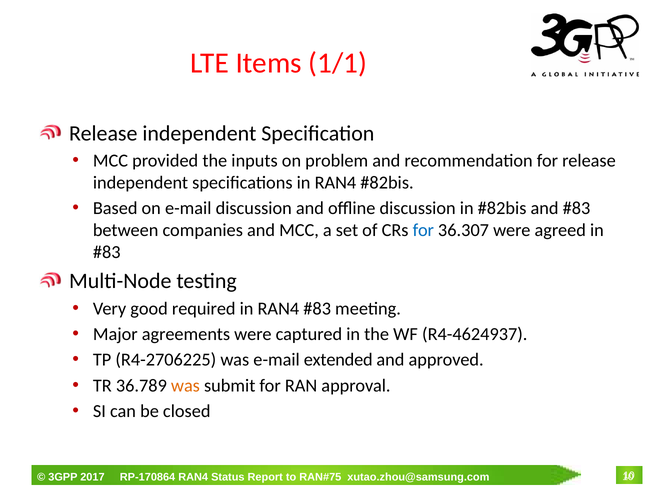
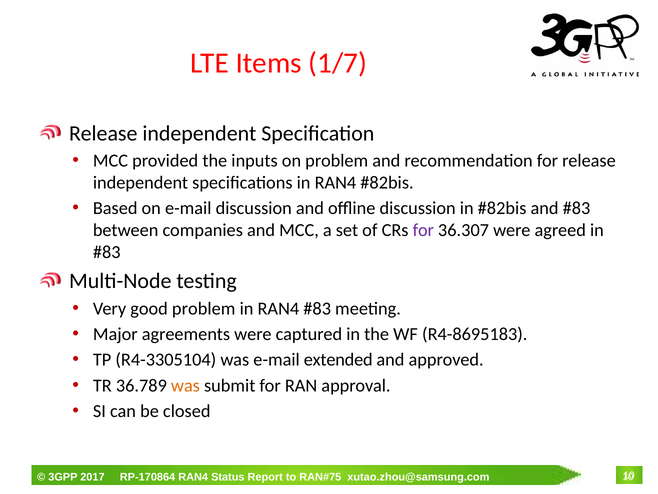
1/1: 1/1 -> 1/7 (338, 63)
for colour: blue -> purple (423, 230)
good required: required -> problem (204, 308)
R4-4624937: R4-4624937 -> R4-8695183 (475, 334)
R4-2706225: R4-2706225 -> R4-3305104 (166, 360)
